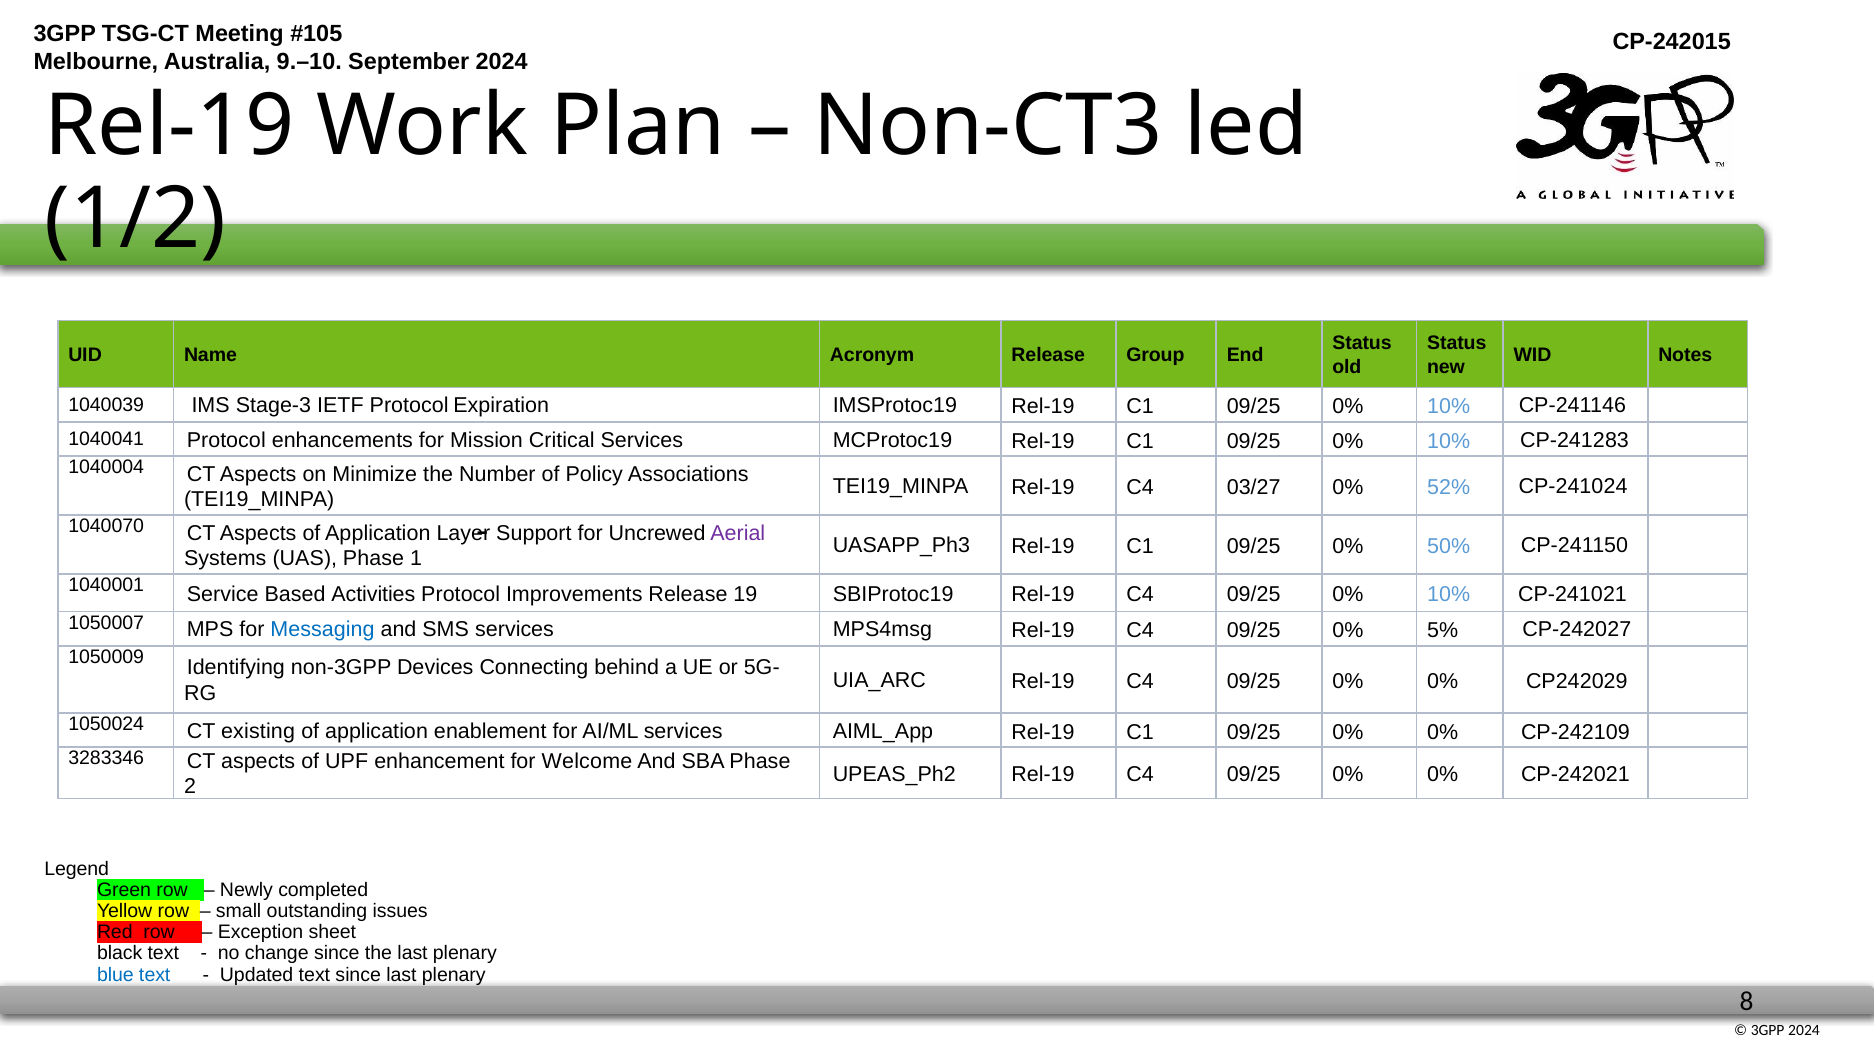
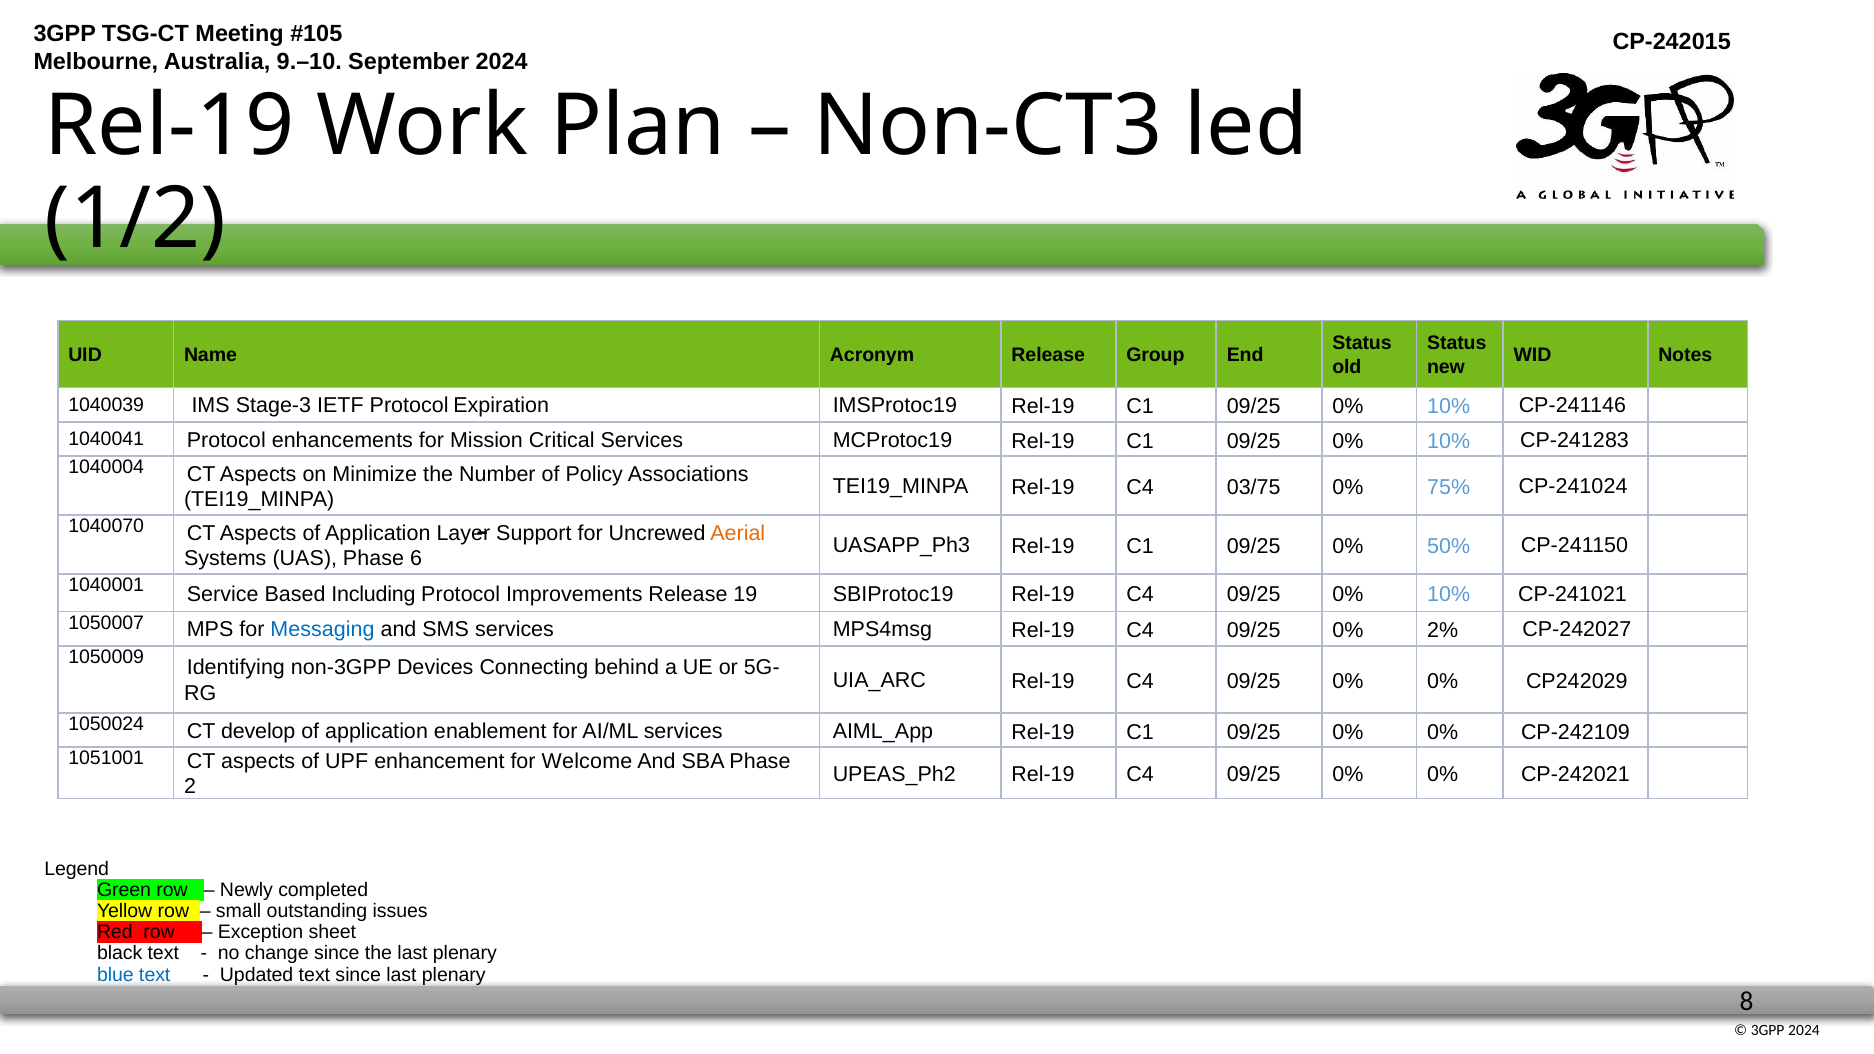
03/27: 03/27 -> 03/75 (1254, 488)
52%: 52% -> 75% (1449, 488)
Aerial colour: purple -> orange (738, 533)
1: 1 -> 6 (416, 559)
Activities: Activities -> Including (373, 594)
5%: 5% -> 2% (1443, 631)
existing: existing -> develop (258, 731)
3283346: 3283346 -> 1051001 (106, 758)
